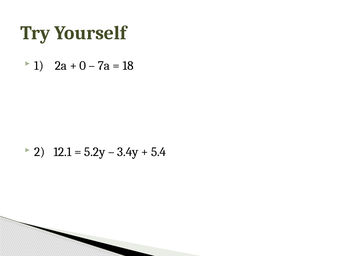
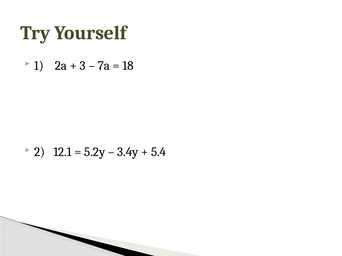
0: 0 -> 3 (83, 66)
